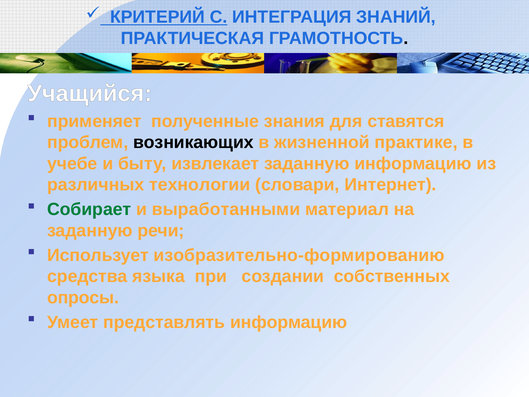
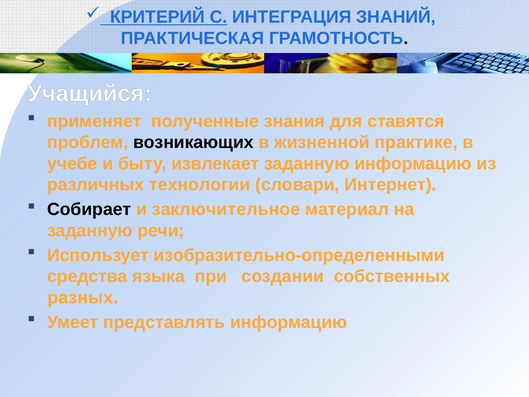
Собирает colour: green -> black (89, 209)
выработанными: выработанными -> заключительное (226, 209)
изобразительно-формированию: изобразительно-формированию -> изобразительно-определенными (299, 255)
опросы: опросы -> разных (83, 297)
